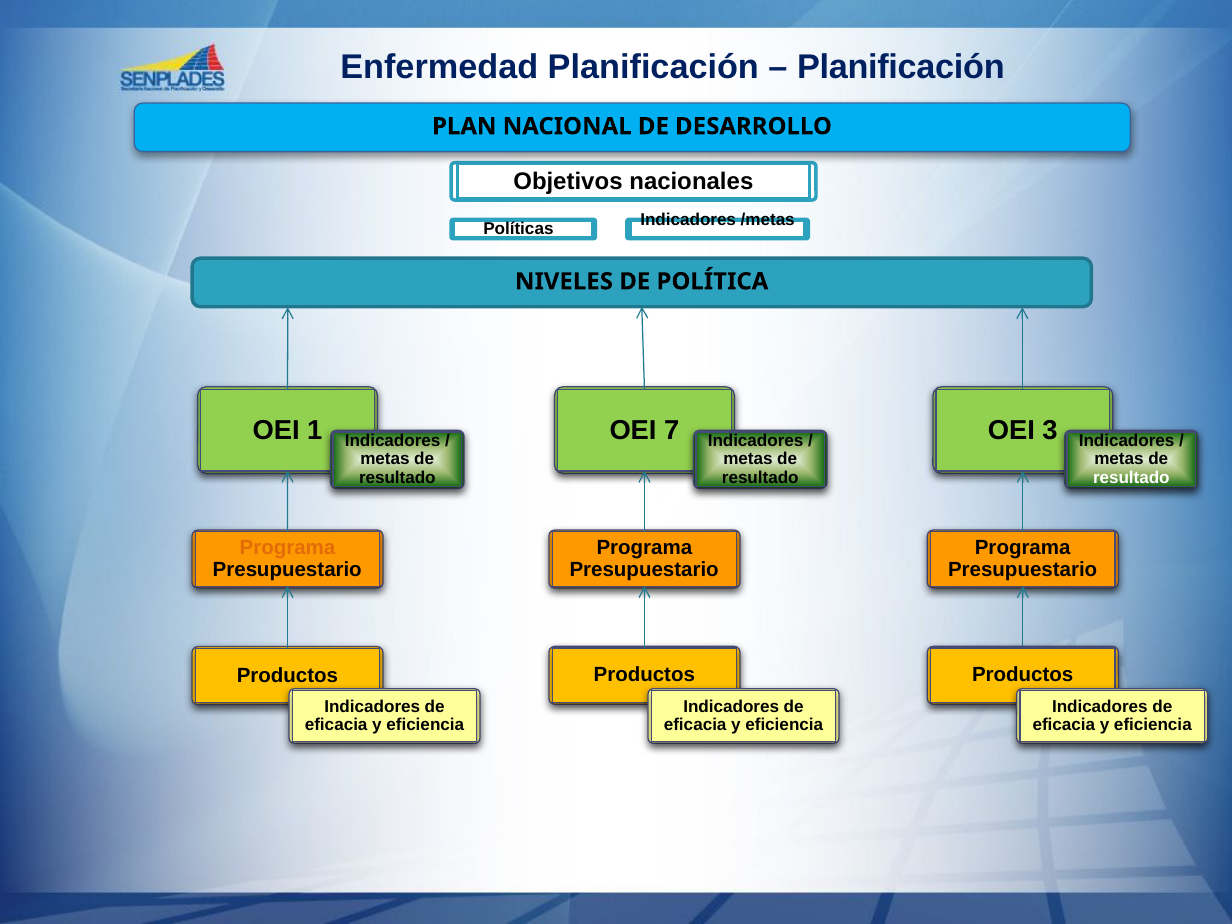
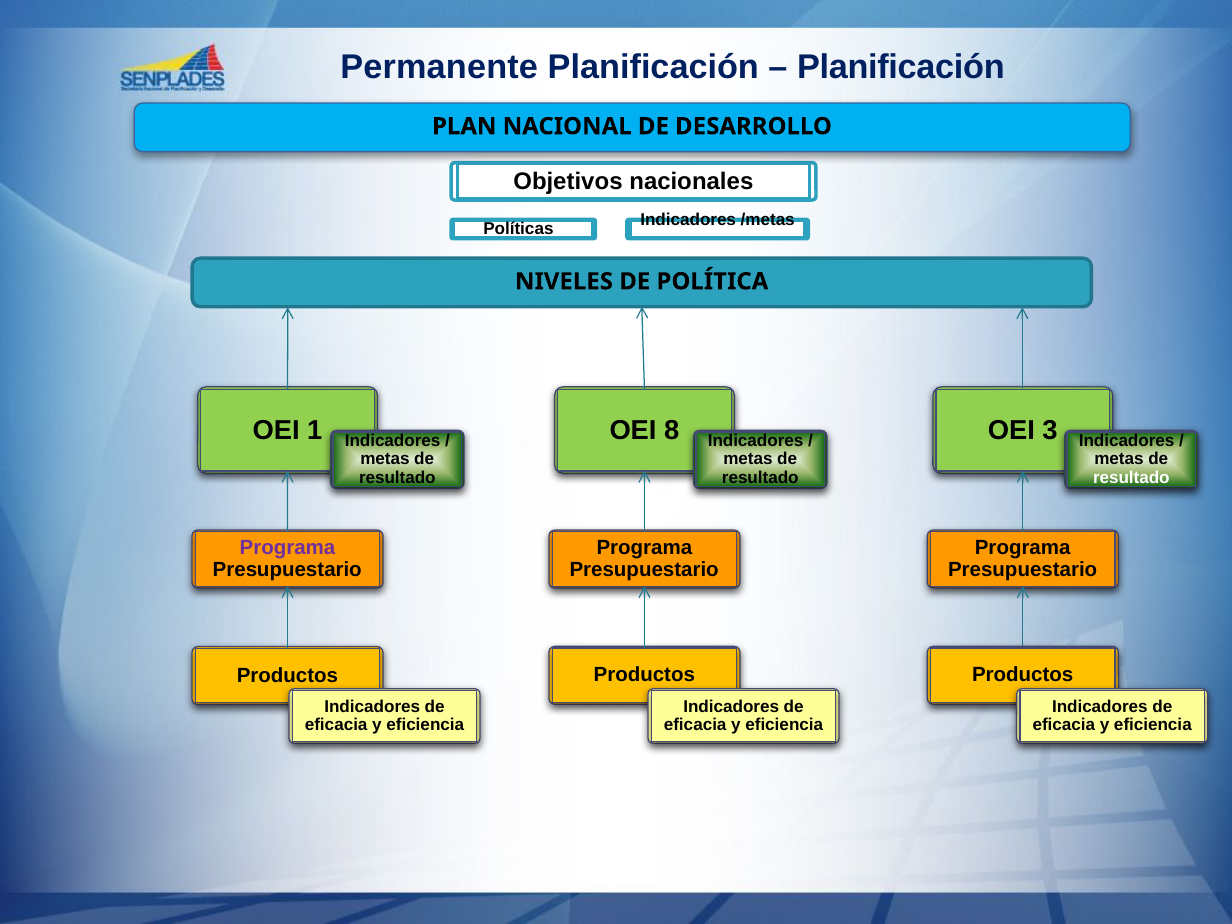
Enfermedad: Enfermedad -> Permanente (439, 67)
7: 7 -> 8 (672, 430)
Programa colour: orange -> purple (287, 548)
